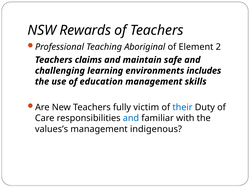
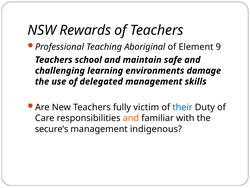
2: 2 -> 9 (218, 47)
claims: claims -> school (88, 60)
includes: includes -> damage (204, 71)
education: education -> delegated (101, 81)
and colour: blue -> orange (131, 118)
values’s: values’s -> secure’s (52, 129)
